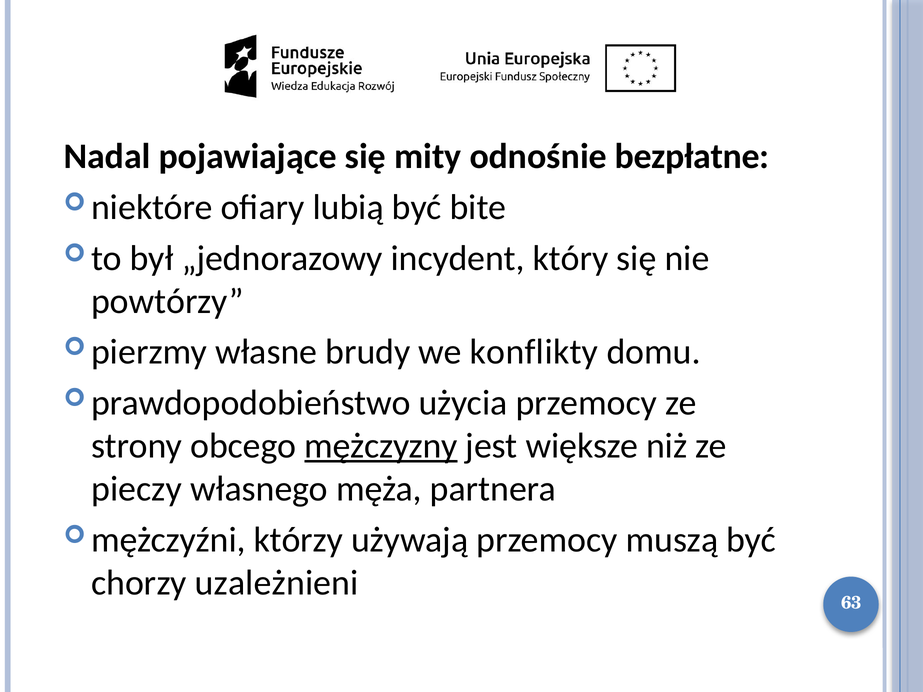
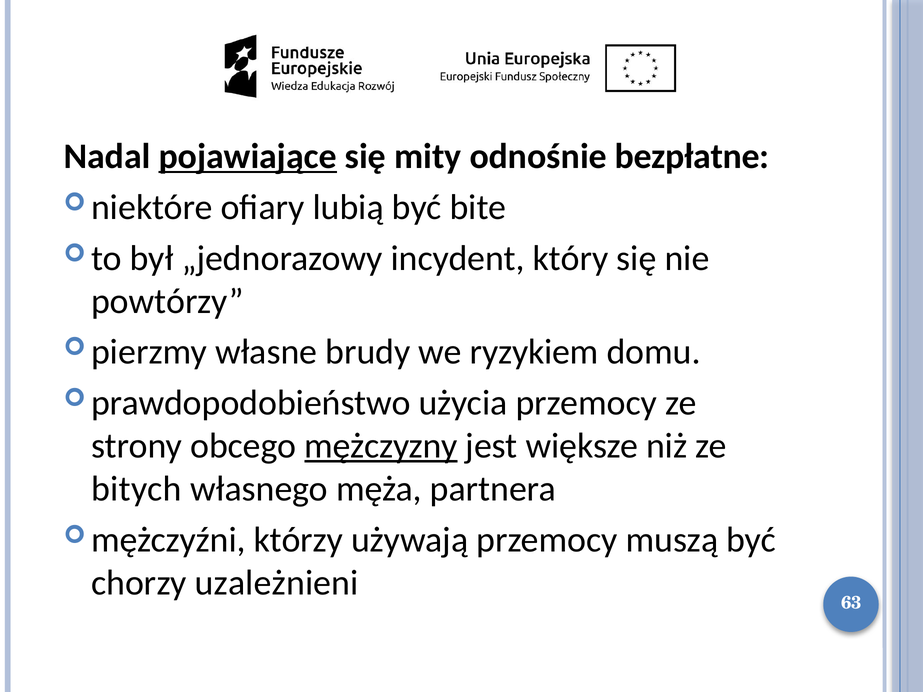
pojawiające underline: none -> present (248, 157)
konflikty: konflikty -> ryzykiem (534, 352)
pieczy: pieczy -> bitych (136, 489)
